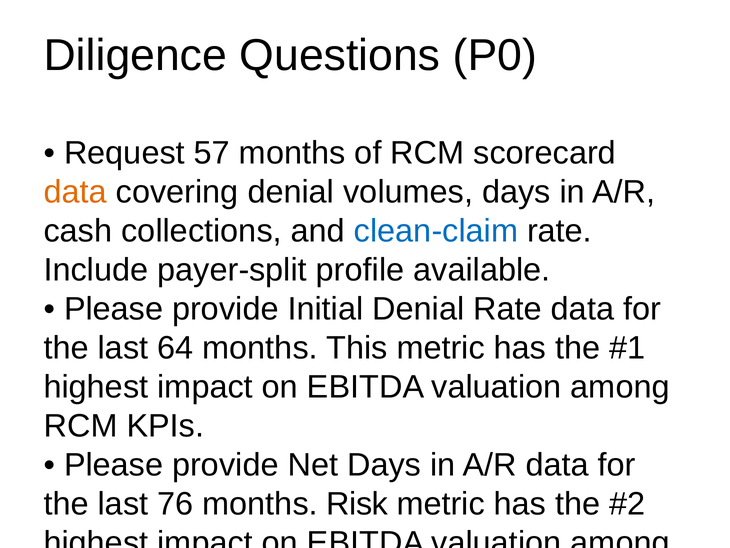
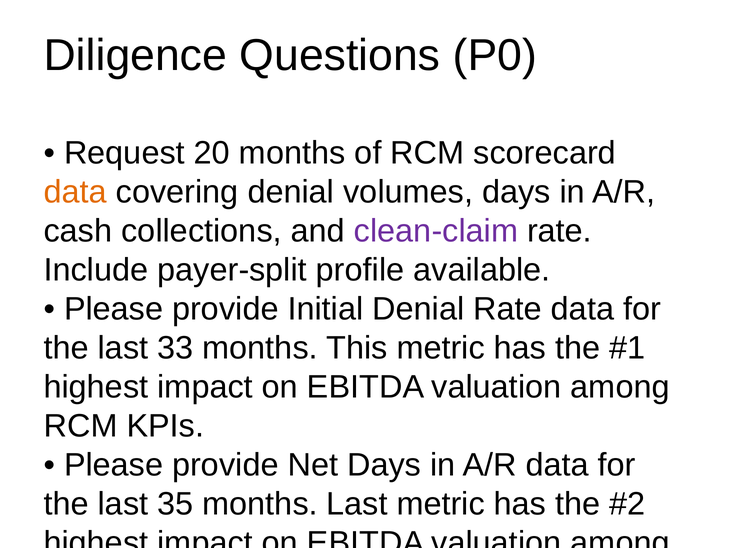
57: 57 -> 20 (212, 153)
clean-claim colour: blue -> purple (436, 231)
64: 64 -> 33 (175, 348)
76: 76 -> 35 (175, 504)
months Risk: Risk -> Last (357, 504)
